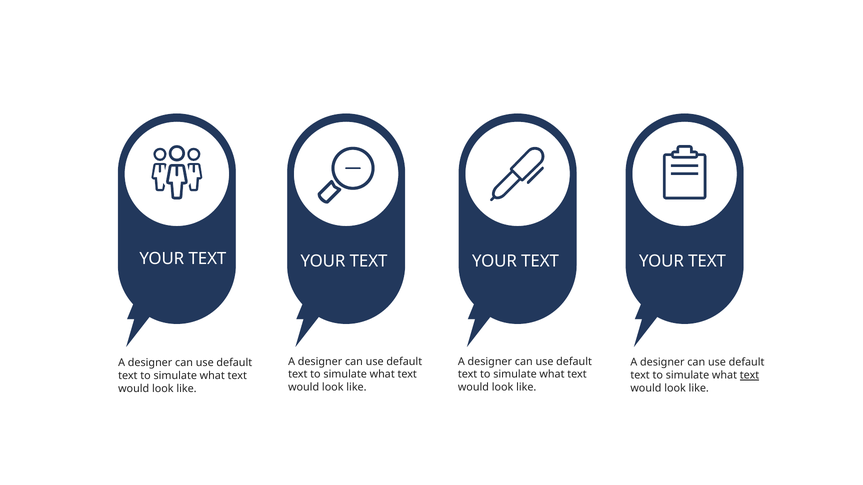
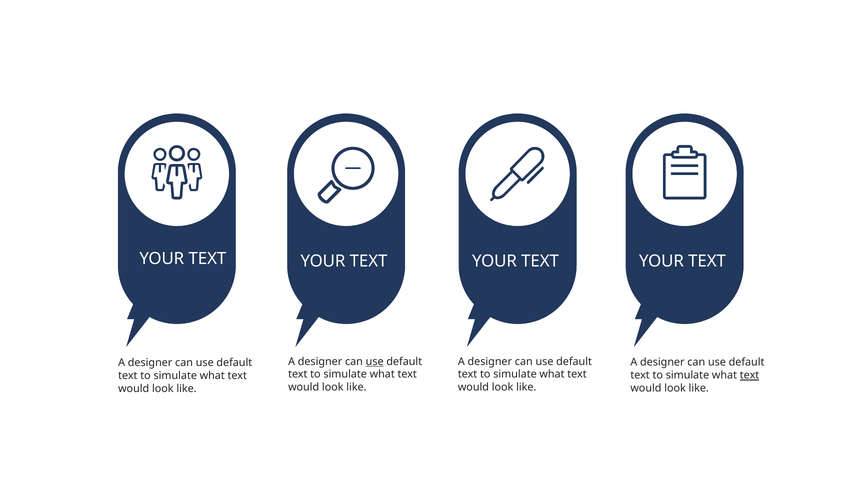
use underline: none -> present (375, 362)
